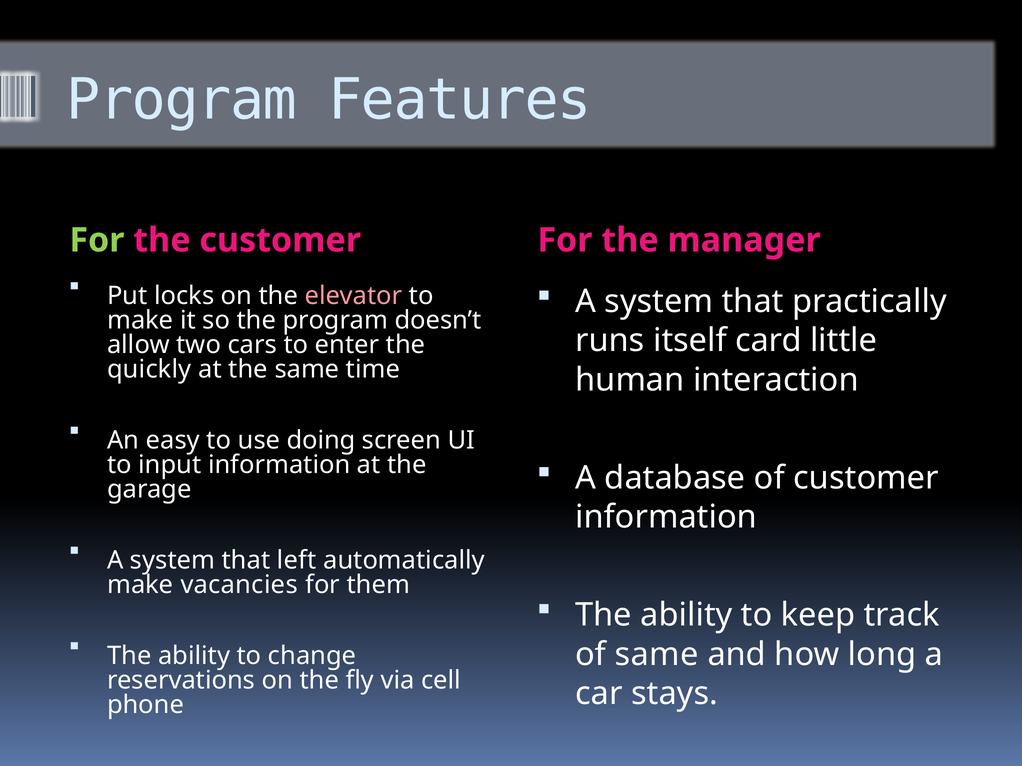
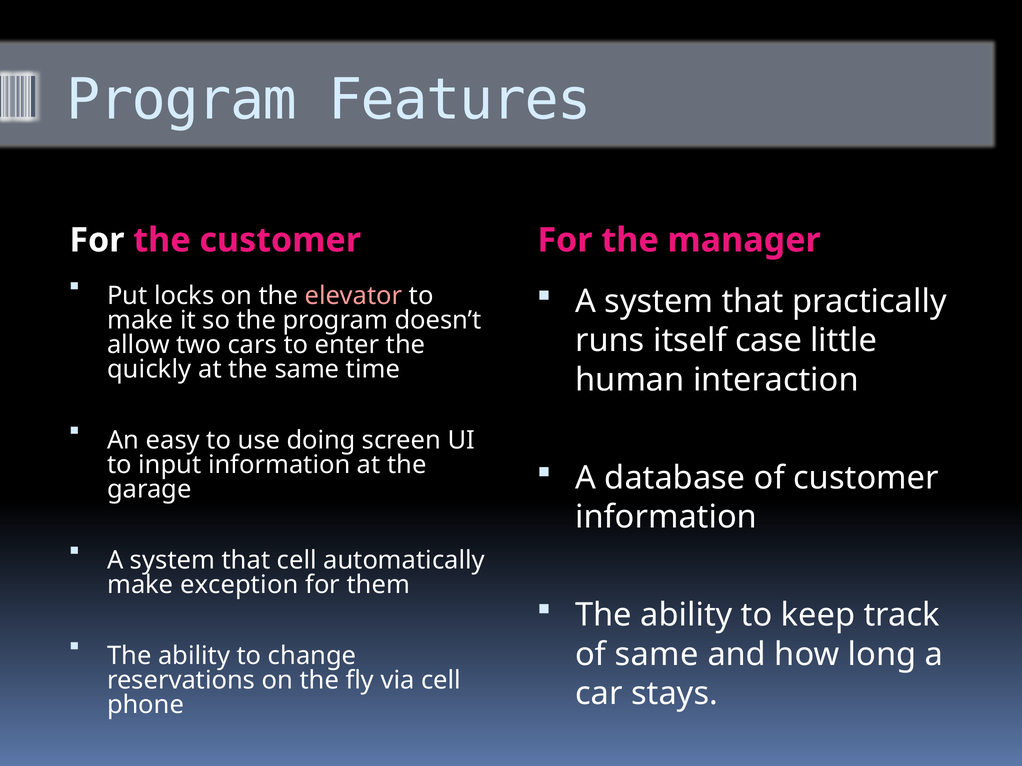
For colour: light green -> white (97, 240)
card: card -> case (769, 341)
that left: left -> cell (297, 561)
vacancies: vacancies -> exception (239, 585)
